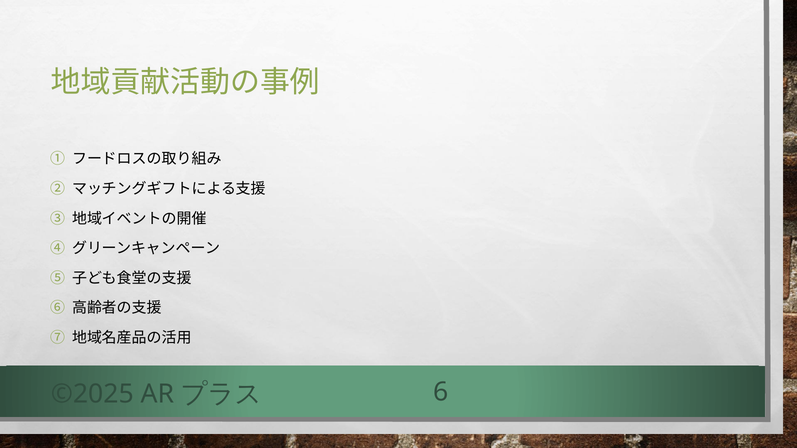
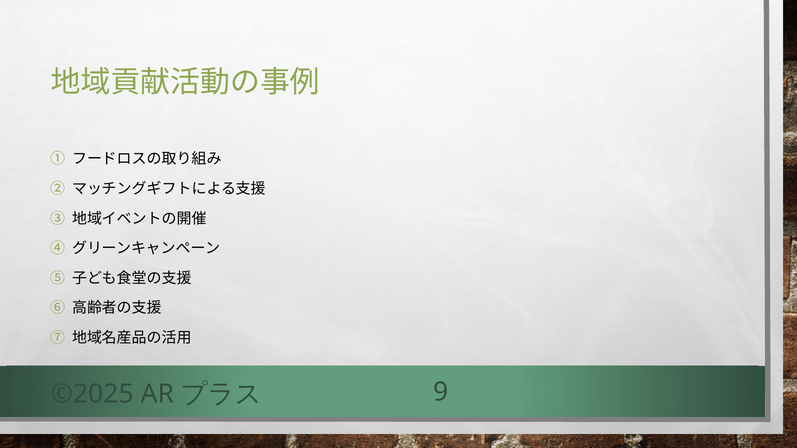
6: 6 -> 9 (441, 392)
